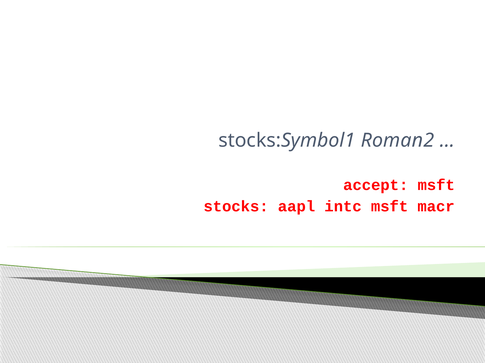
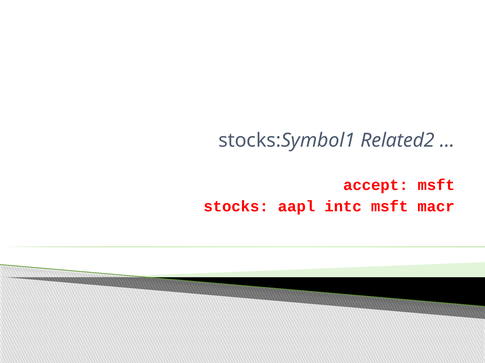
Roman2: Roman2 -> Related2 (398, 141)
